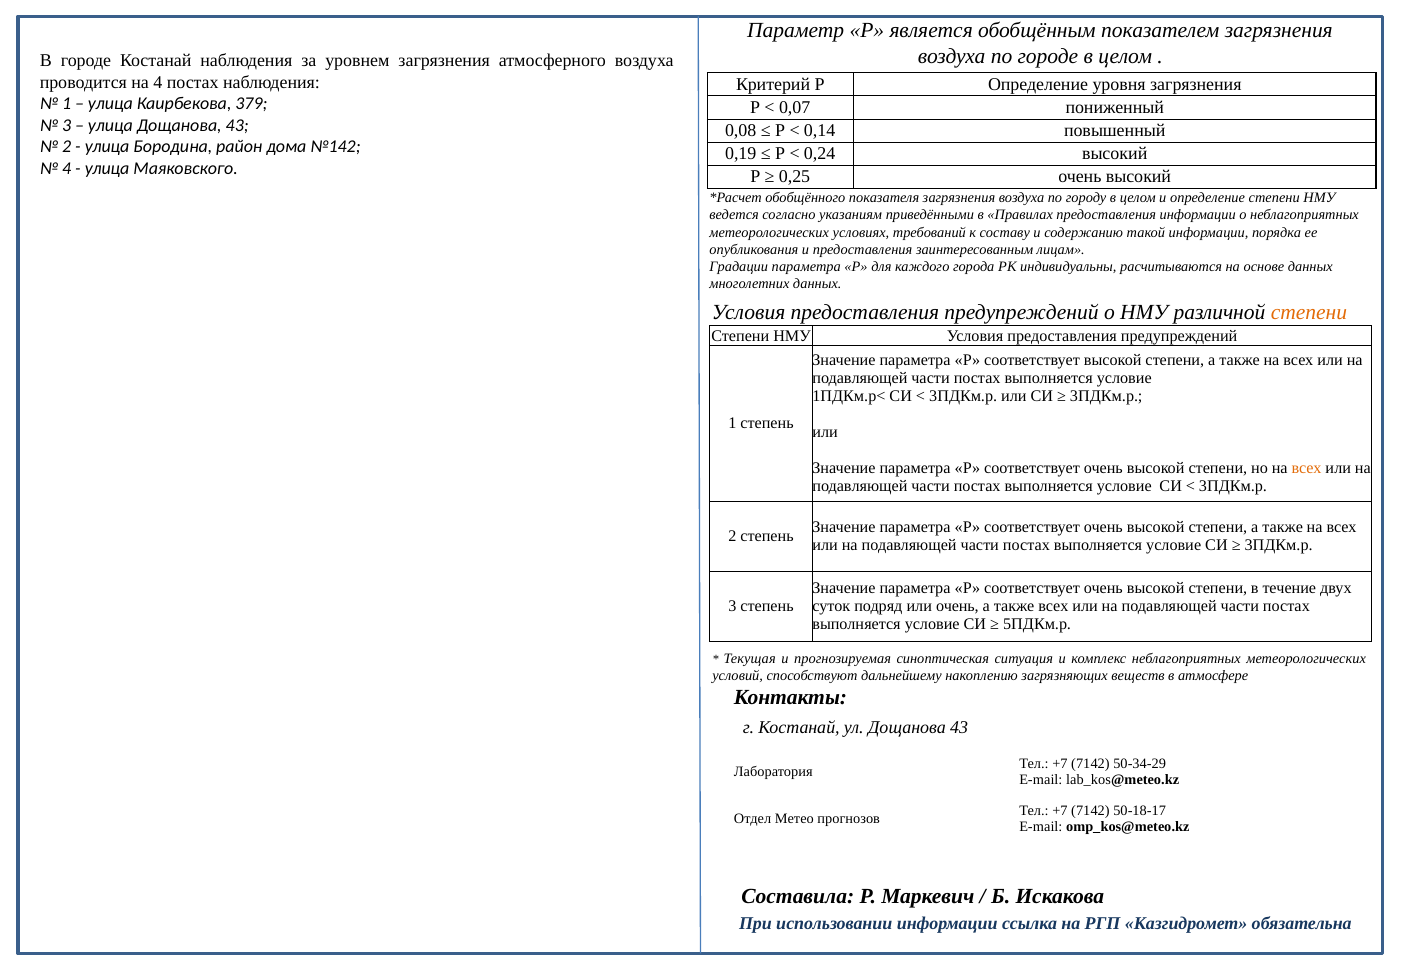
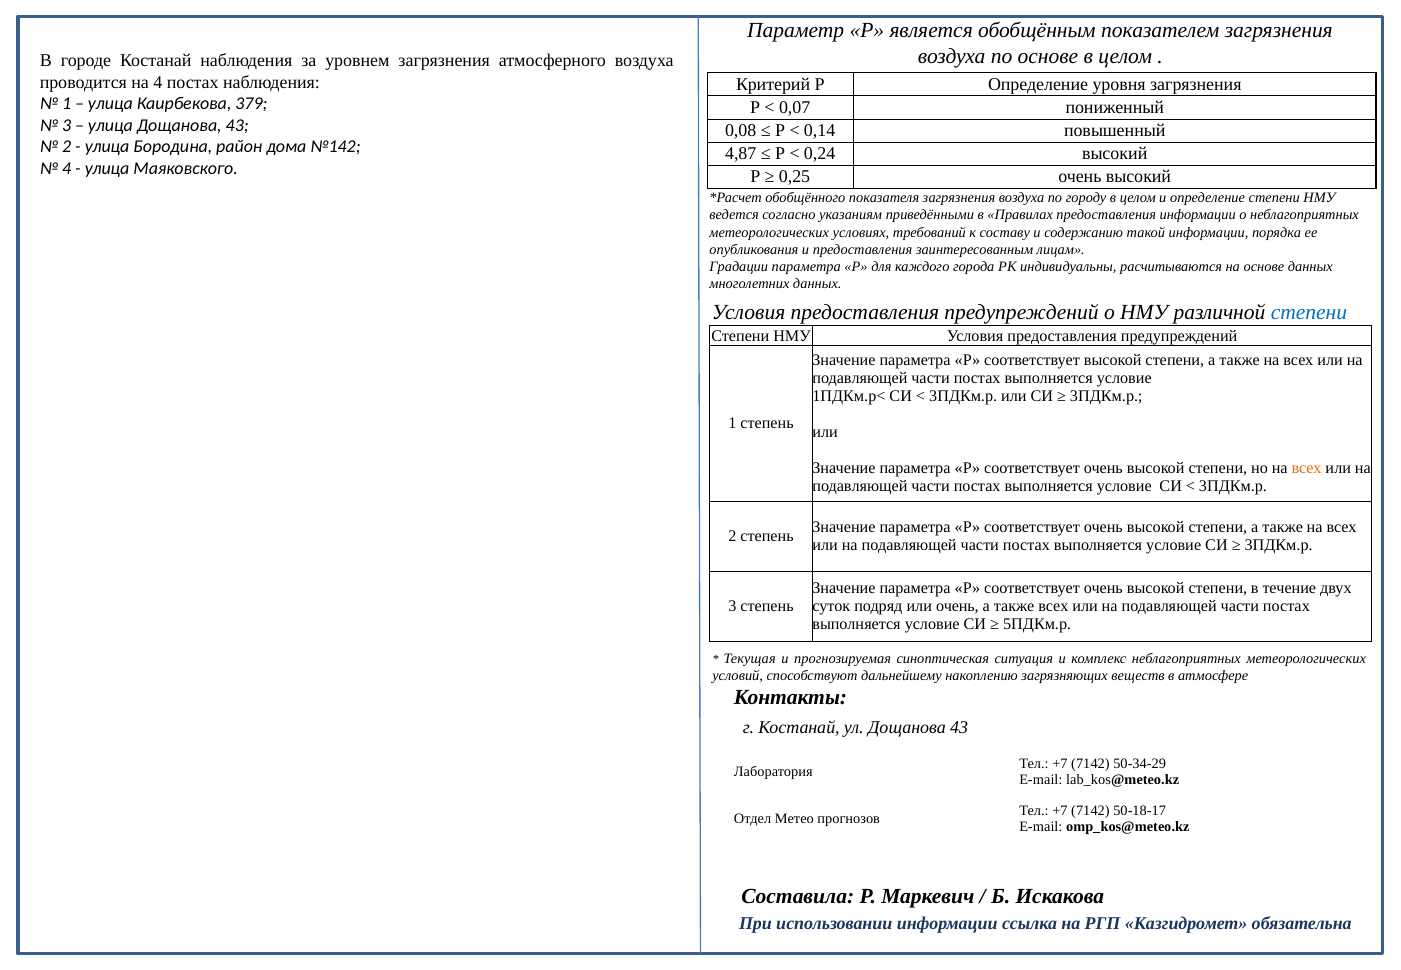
по городе: городе -> основе (1048, 56)
0,19: 0,19 -> 4,87 (741, 153)
степени colour: orange -> blue (1309, 313)
